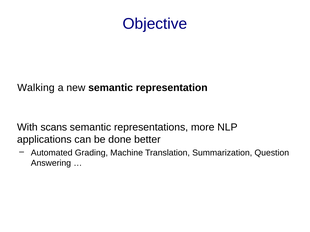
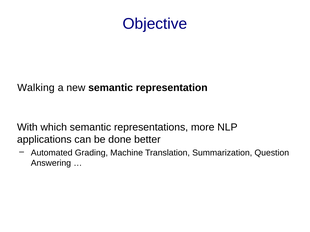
scans: scans -> which (54, 127)
